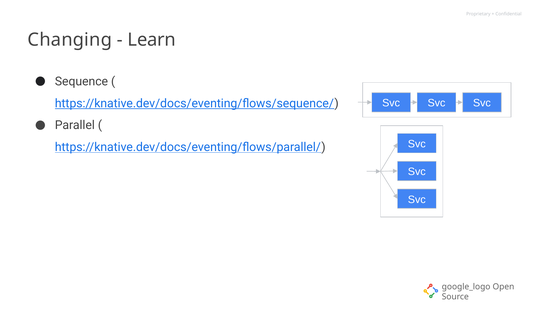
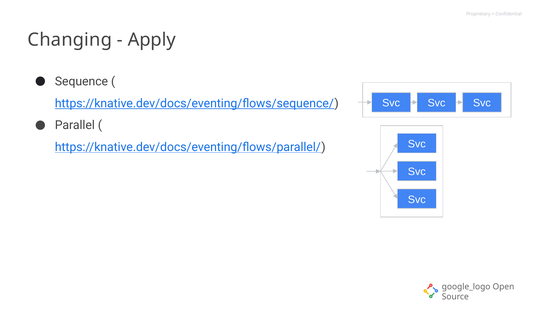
Learn: Learn -> Apply (152, 40)
